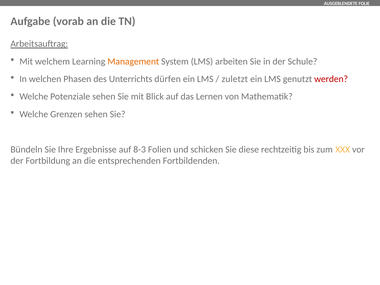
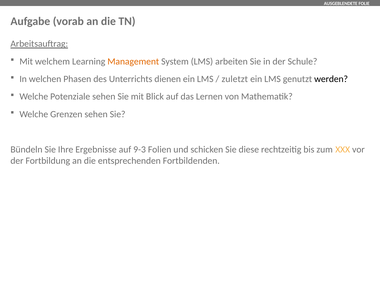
dürfen: dürfen -> dienen (168, 79)
werden colour: red -> black (331, 79)
8-3: 8-3 -> 9-3 (140, 149)
